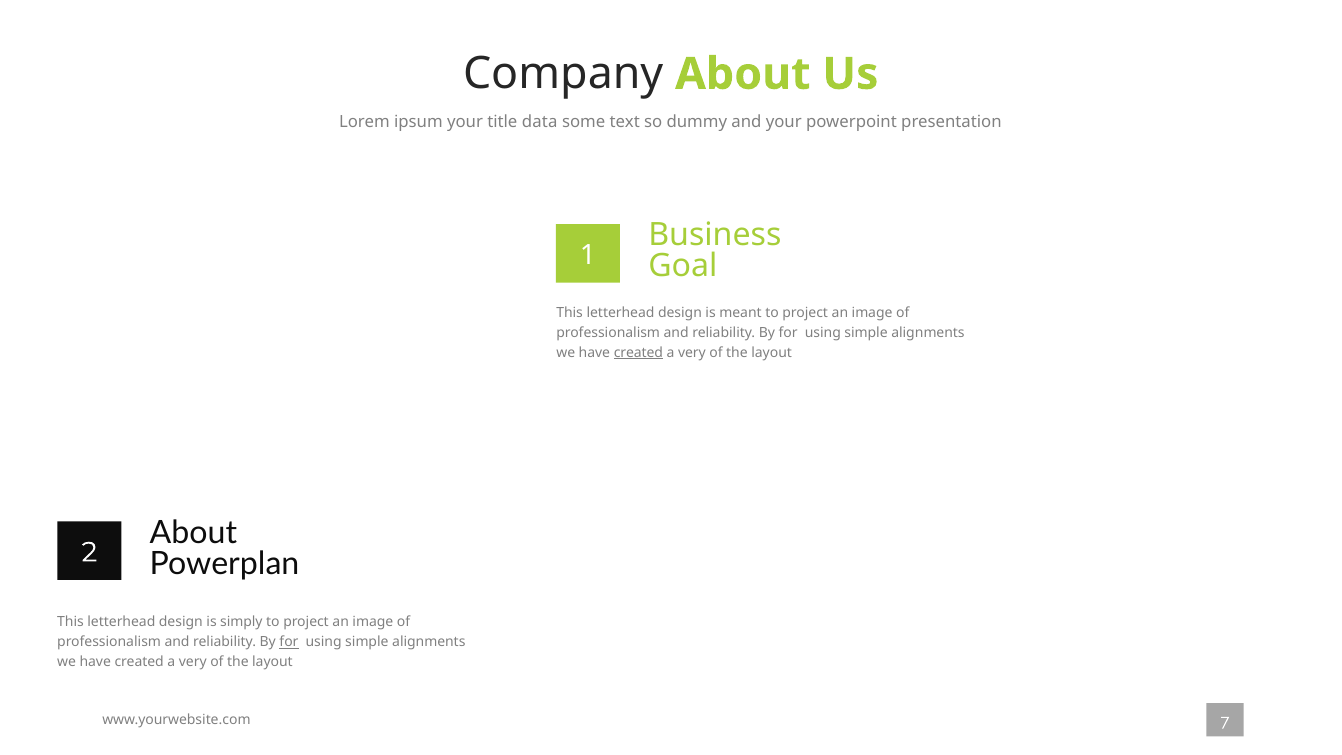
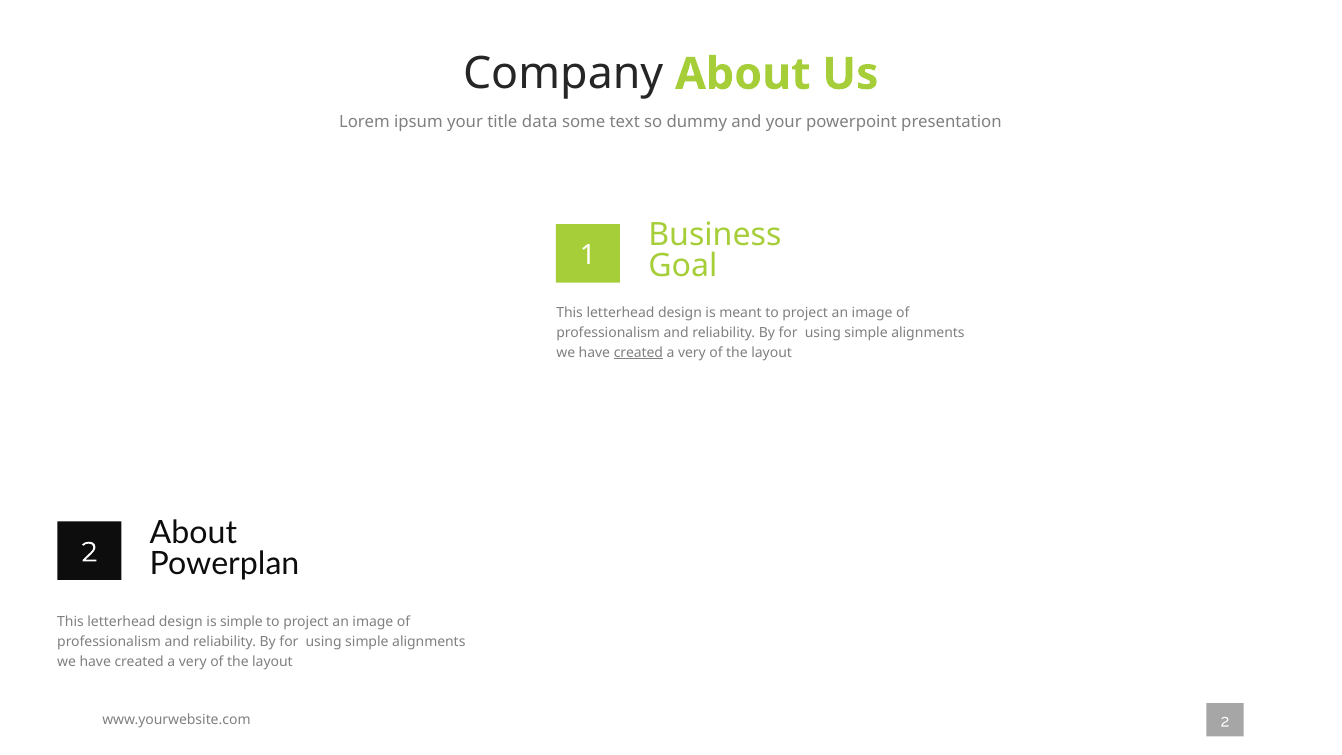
is simply: simply -> simple (241, 622)
for underline: present -> none (289, 642)
www.yourwebsite.com 7: 7 -> 2 (1225, 721)
